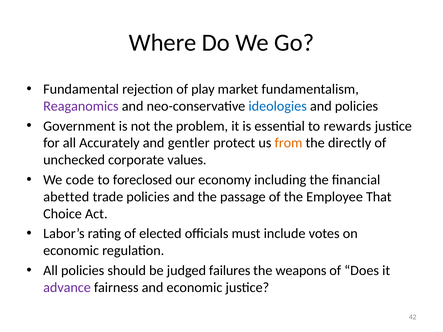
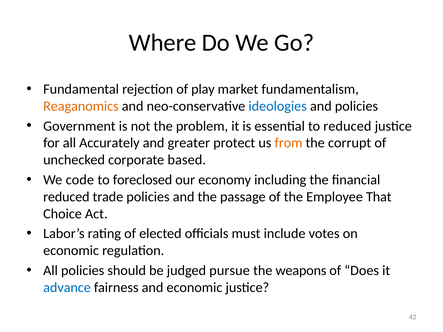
Reaganomics colour: purple -> orange (81, 106)
to rewards: rewards -> reduced (347, 126)
gentler: gentler -> greater (189, 143)
directly: directly -> corrupt (350, 143)
values: values -> based (187, 160)
abetted: abetted -> reduced (66, 197)
failures: failures -> pursue (230, 271)
advance colour: purple -> blue (67, 288)
